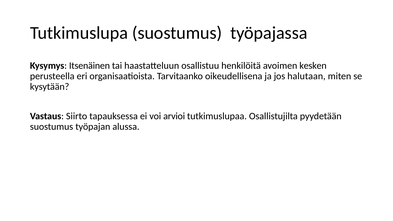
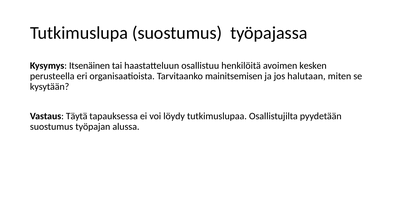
oikeudellisena: oikeudellisena -> mainitsemisen (234, 76)
Siirto: Siirto -> Täytä (77, 116)
arvioi: arvioi -> löydy (174, 116)
